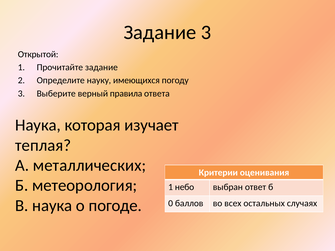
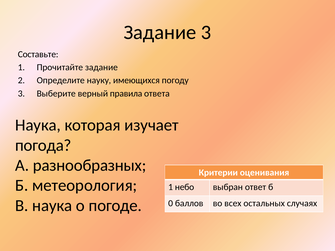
Открытой: Открытой -> Составьте (38, 54)
теплая: теплая -> погода (43, 145)
металлических: металлических -> разнообразных (90, 165)
